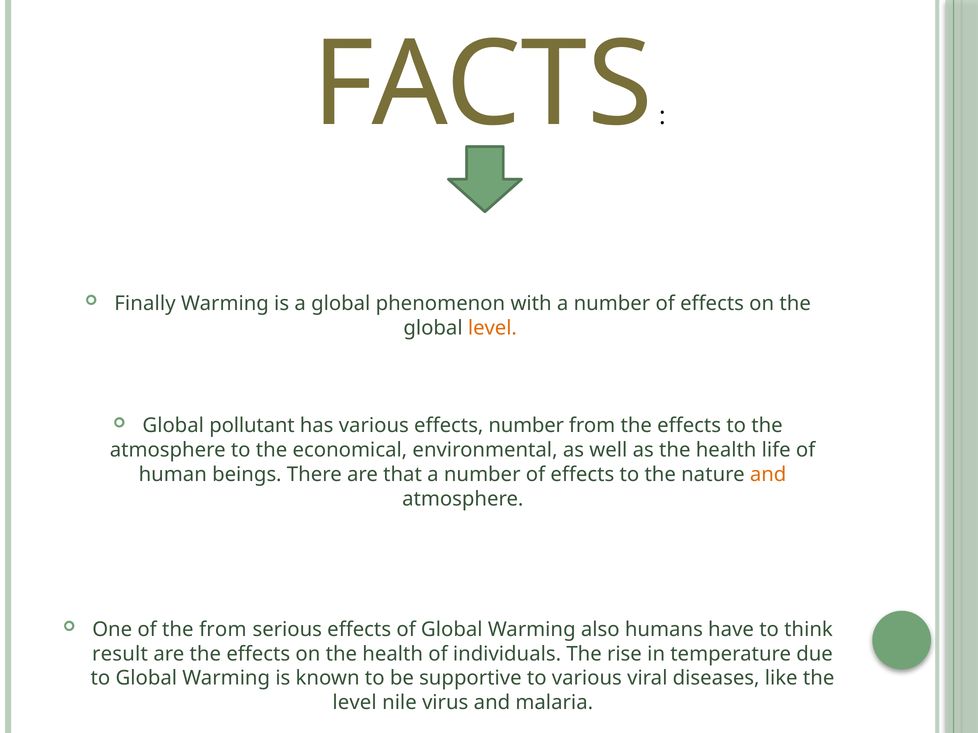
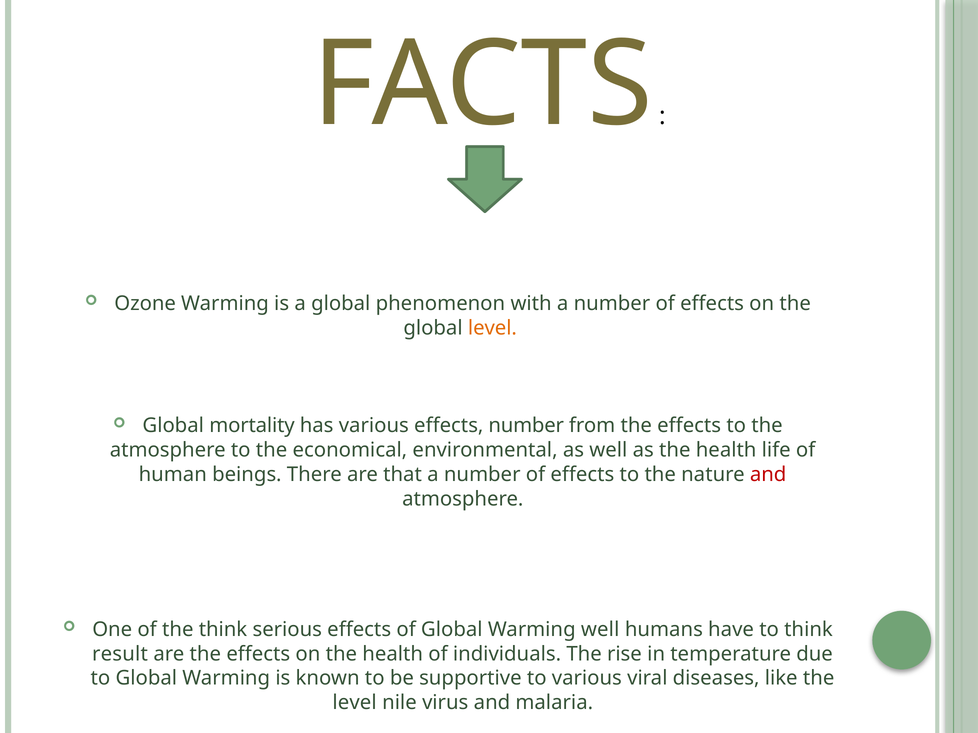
Finally: Finally -> Ozone (145, 304)
pollutant: pollutant -> mortality (252, 426)
and colour: orange -> red (768, 475)
the from: from -> think (223, 630)
Warming also: also -> well (600, 630)
